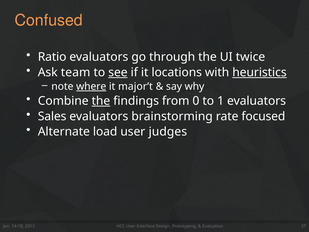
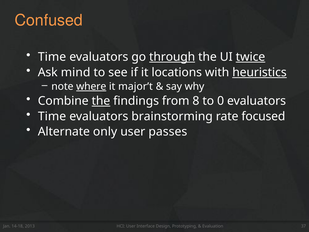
Ratio: Ratio -> Time (52, 57)
through underline: none -> present (172, 57)
twice underline: none -> present (251, 57)
team: team -> mind (76, 72)
see underline: present -> none (118, 72)
0: 0 -> 8 (196, 101)
1: 1 -> 0 (221, 101)
Sales: Sales -> Time (52, 116)
load: load -> only (105, 132)
judges: judges -> passes (168, 132)
